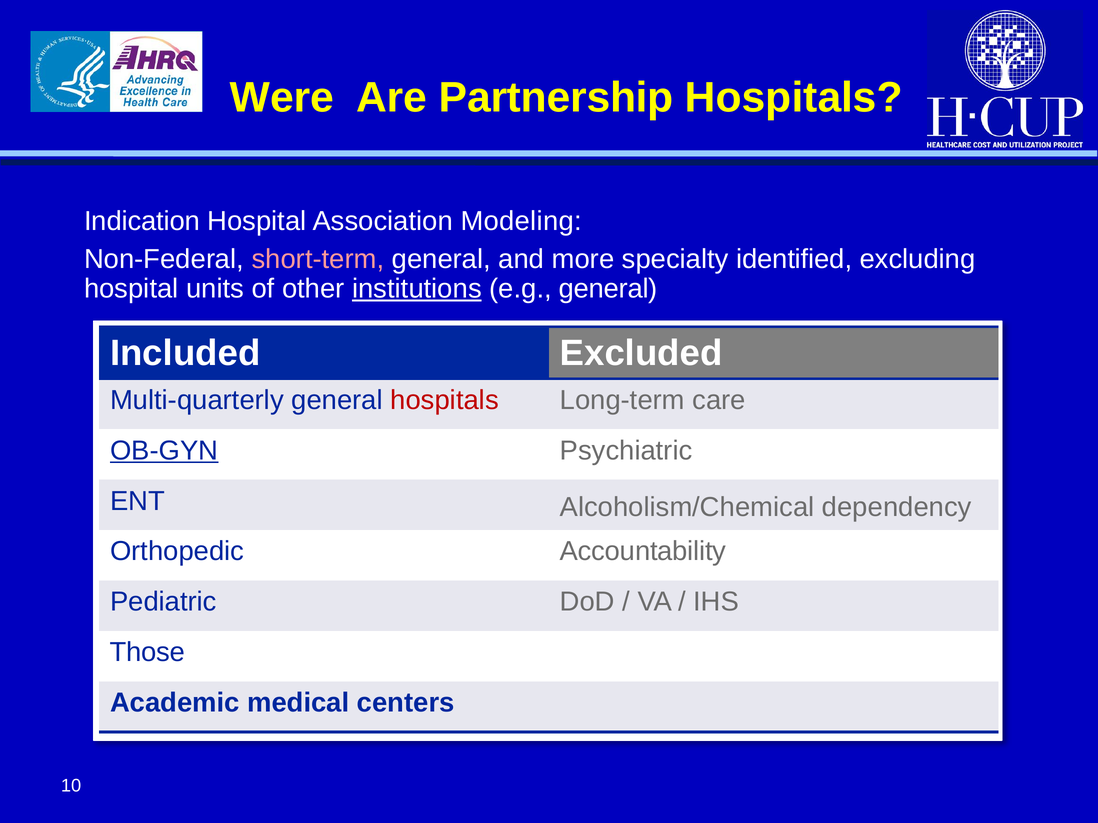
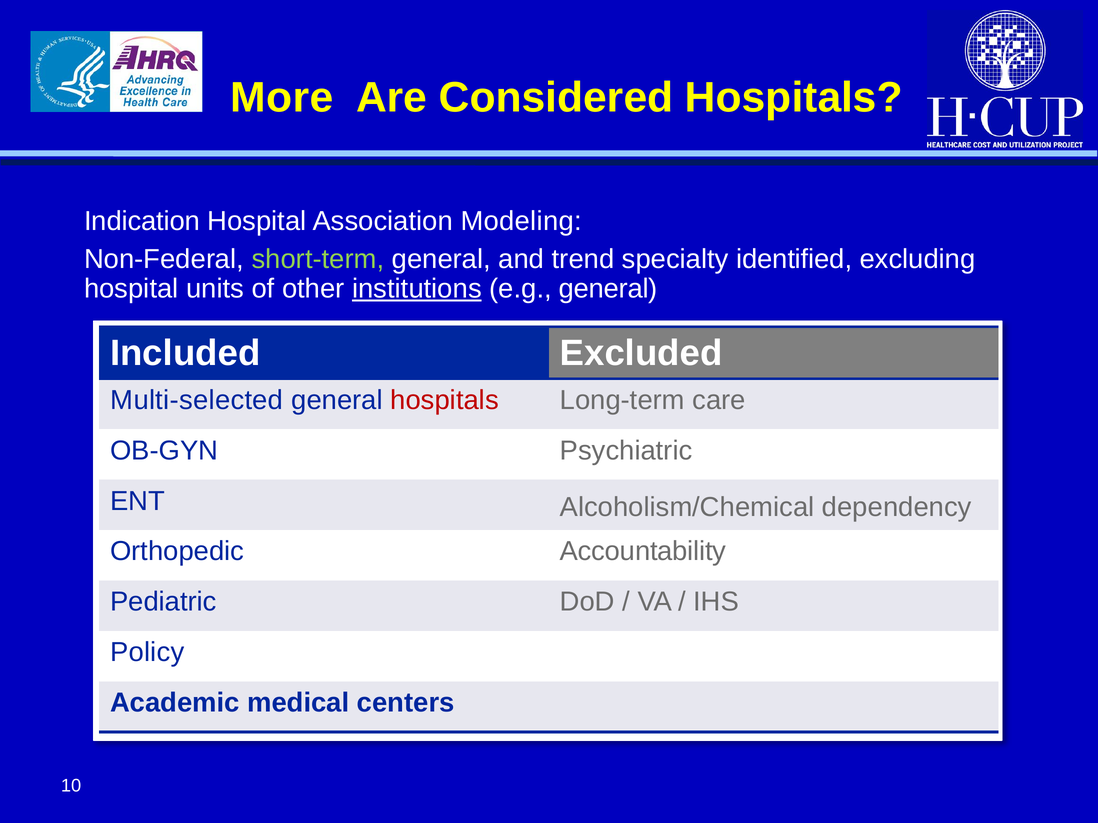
Were: Were -> More (282, 98)
Partnership: Partnership -> Considered (556, 98)
short-term colour: pink -> light green (318, 259)
more: more -> trend (583, 259)
Multi-quarterly: Multi-quarterly -> Multi-selected (197, 400)
OB-GYN underline: present -> none (164, 451)
Those: Those -> Policy (147, 653)
